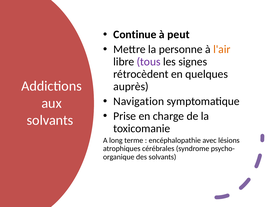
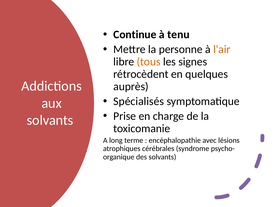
peut: peut -> tenu (178, 34)
tous colour: purple -> orange (149, 62)
Navigation: Navigation -> Spécialisés (139, 101)
